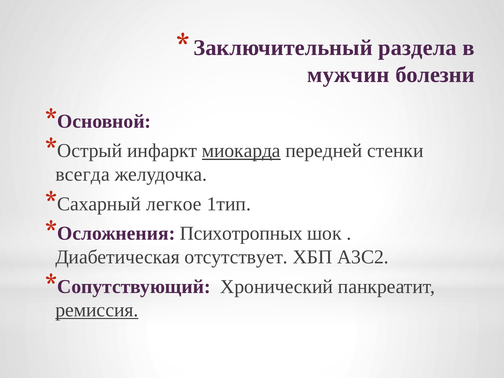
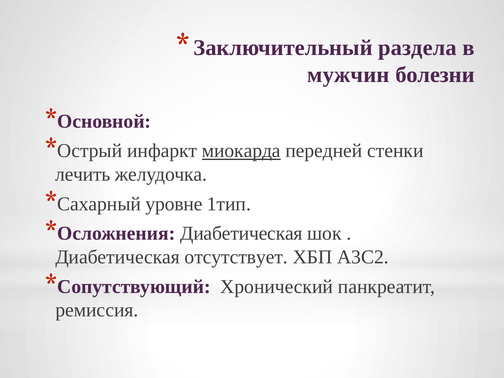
всегда: всегда -> лечить (83, 174)
легкое: легкое -> уровне (174, 204)
Психотропных: Психотропных -> Диабетическая (241, 234)
ремиссия underline: present -> none (97, 310)
